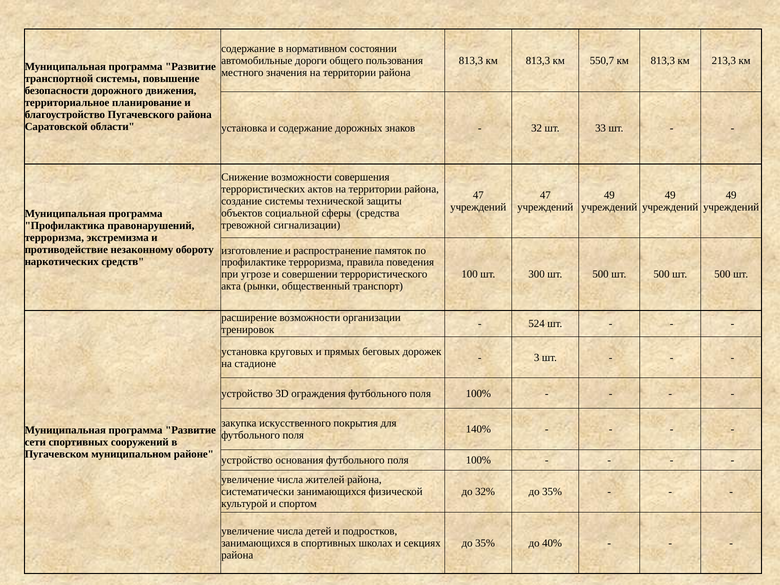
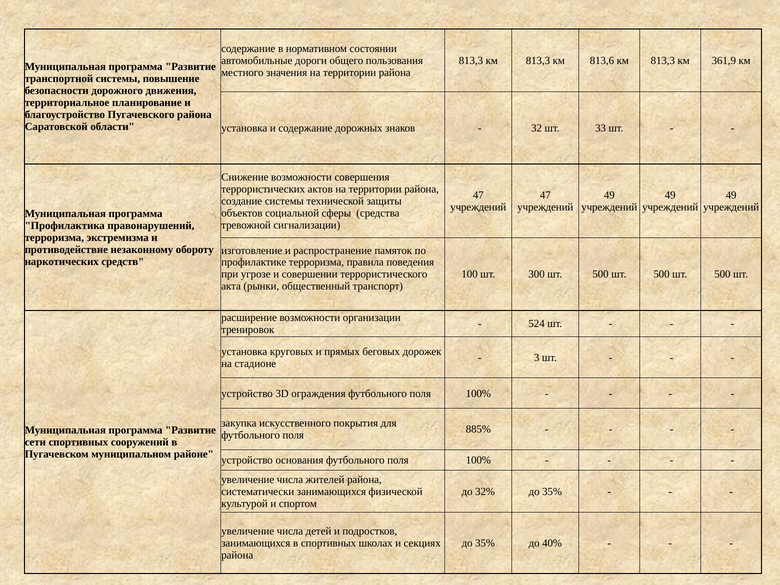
550,7: 550,7 -> 813,6 (602, 61)
213,3: 213,3 -> 361,9 (724, 61)
140%: 140% -> 885% (478, 429)
